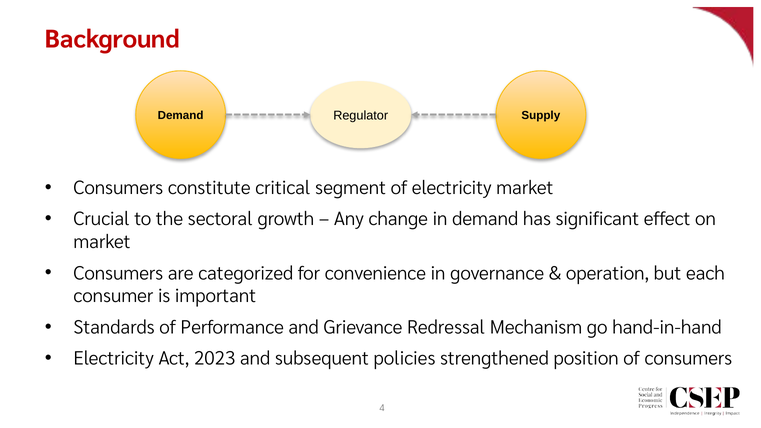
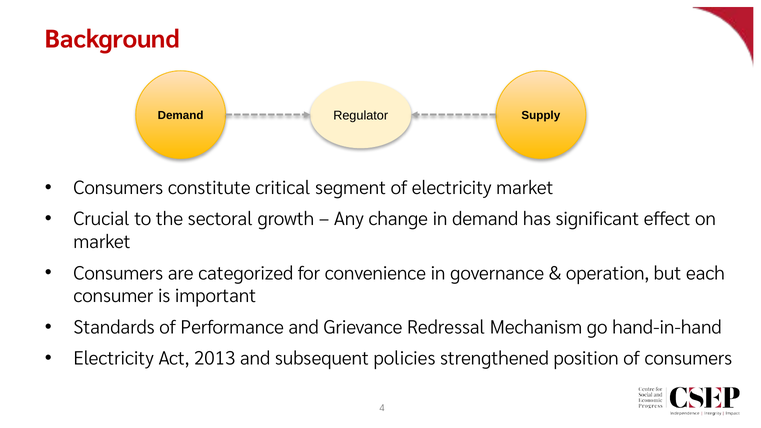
2023: 2023 -> 2013 (215, 359)
